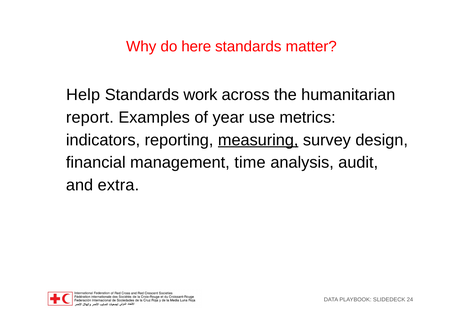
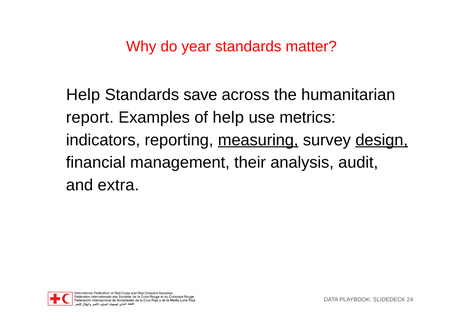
here: here -> year (196, 47)
work: work -> save (200, 95)
of year: year -> help (228, 117)
design underline: none -> present (382, 140)
time: time -> their (250, 163)
